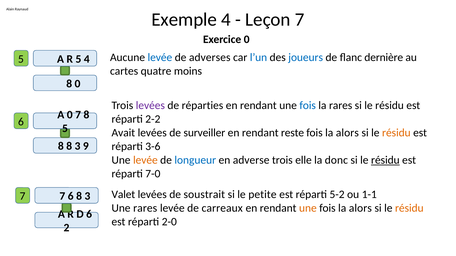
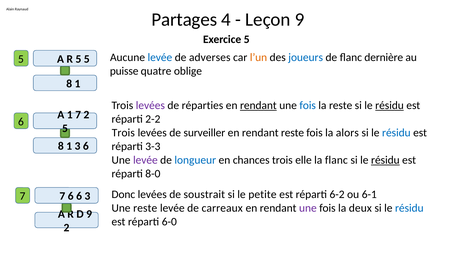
Exemple: Exemple -> Partages (184, 20)
Leçon 7: 7 -> 9 (300, 20)
Exercice 0: 0 -> 5 (247, 40)
5 4: 4 -> 5 (87, 59)
l’un colour: blue -> orange (258, 57)
cartes: cartes -> puisse (124, 71)
moins: moins -> oblige (188, 71)
0: 0 -> 1 (78, 84)
rendant underline: none -> present (258, 106)
la rares: rares -> reste (341, 106)
résidu underline: none -> present (390, 106)
0: 0 -> 1 (70, 115)
7 8: 8 -> 2 (86, 115)
Avait: Avait -> Trois (123, 133)
résidu colour: orange -> blue (396, 133)
8: 8 -> 1 (69, 147)
3 9: 9 -> 6 (86, 147)
3-6: 3-6 -> 3-3 (153, 147)
levée colour: orange -> purple (145, 160)
adverse: adverse -> chances (251, 160)
la donc: donc -> flanc (336, 160)
7-0: 7-0 -> 8-0 (153, 174)
6 8: 8 -> 6 (79, 197)
Valet: Valet -> Donc (123, 195)
5-2: 5-2 -> 6-2 (337, 195)
1-1: 1-1 -> 6-1 (369, 195)
Une rares: rares -> reste (145, 208)
une colour: orange -> purple (308, 208)
alors: alors -> deux (360, 208)
résidu colour: orange -> blue (409, 208)
D 6: 6 -> 9 (89, 214)
2-0: 2-0 -> 6-0 (169, 222)
